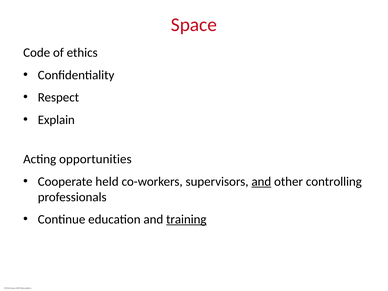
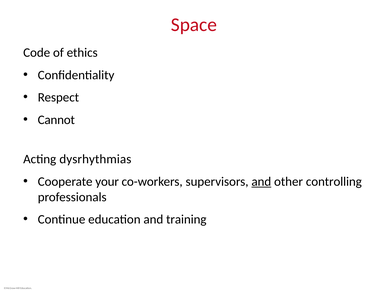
Explain: Explain -> Cannot (56, 120)
opportunities: opportunities -> dysrhythmias (95, 159)
held: held -> your (107, 181)
training underline: present -> none (186, 219)
